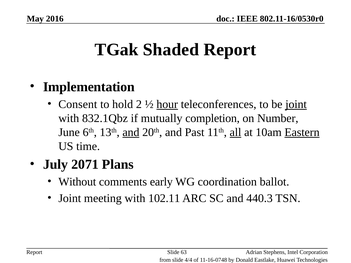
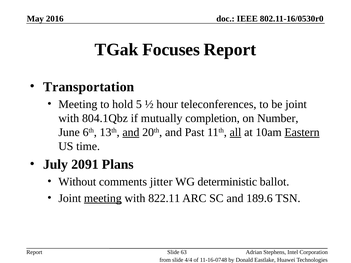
Shaded: Shaded -> Focuses (171, 50)
Implementation: Implementation -> Transportation (89, 87)
Consent: Consent -> Meeting (78, 104)
2: 2 -> 5 (139, 104)
hour underline: present -> none (167, 104)
joint underline: present -> none (296, 104)
832.1Qbz: 832.1Qbz -> 804.1Qbz (105, 118)
2071: 2071 -> 2091 (85, 165)
early: early -> jitter (161, 182)
coordination: coordination -> deterministic (227, 182)
meeting underline: none -> present (103, 198)
102.11: 102.11 -> 822.11 (164, 198)
440.3: 440.3 -> 189.6 (260, 198)
